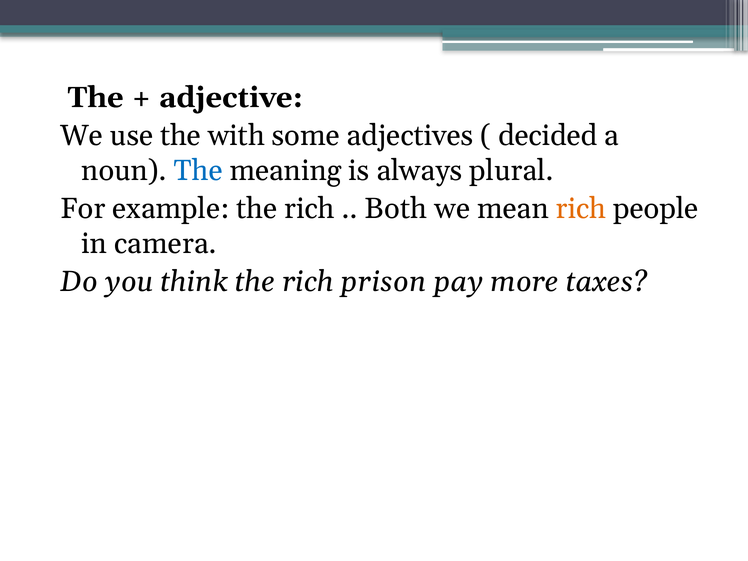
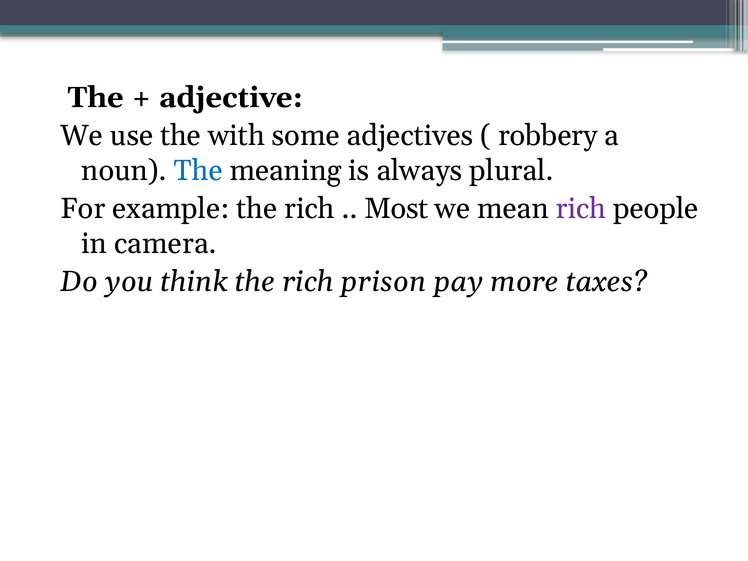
decided: decided -> robbery (548, 136)
Both: Both -> Most (396, 209)
rich colour: orange -> purple (581, 209)
